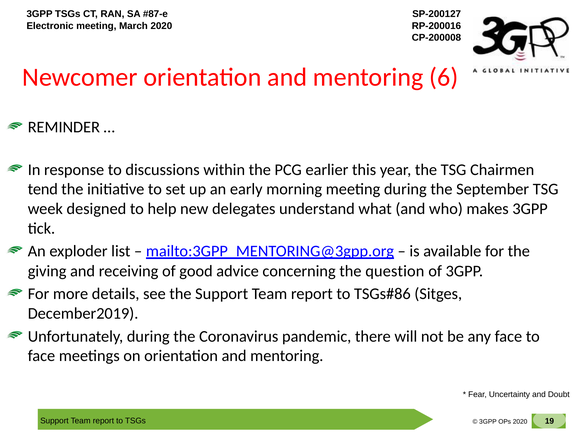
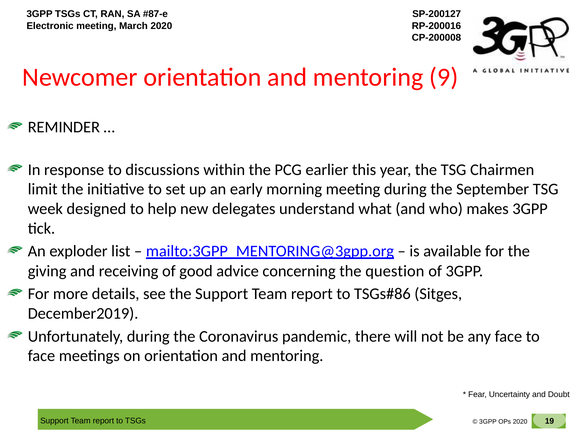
6: 6 -> 9 (444, 77)
tend: tend -> limit (43, 189)
